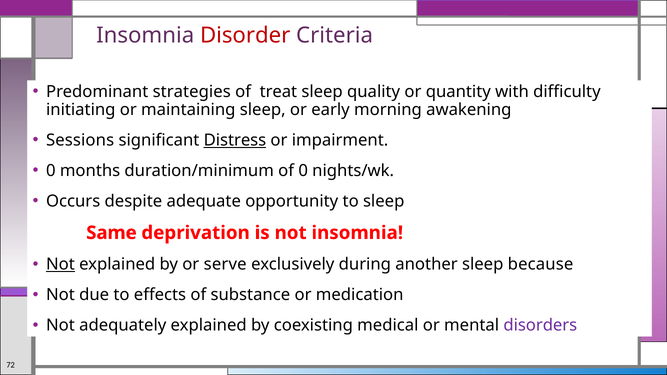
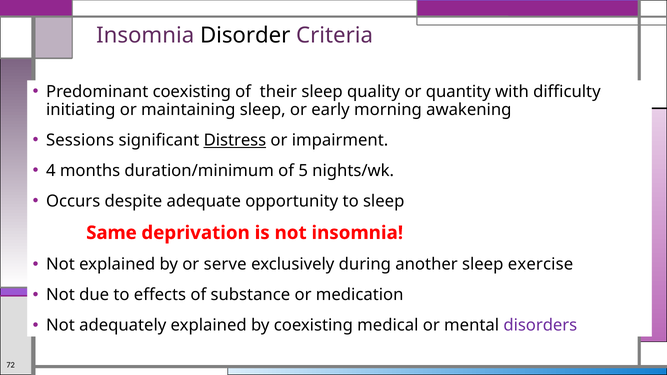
Disorder colour: red -> black (245, 35)
Predominant strategies: strategies -> coexisting (192, 92)
treat: treat -> their (278, 92)
0: 0 -> 4 (51, 171)
of 0: 0 -> 5 (303, 171)
Not underline: present -> none (60, 265)
because: because -> exercise (541, 265)
